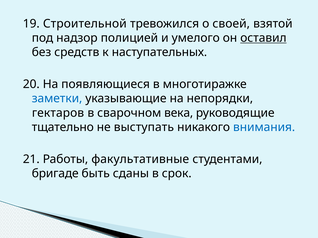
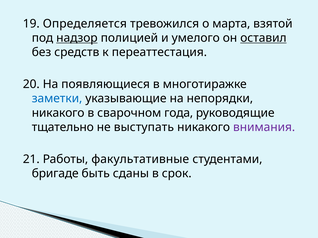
Строительной: Строительной -> Определяется (85, 24)
своей: своей -> марта (231, 24)
надзор underline: none -> present (77, 38)
наступательных: наступательных -> переаттестация (159, 52)
гектаров: гектаров -> никакого (58, 113)
века: века -> года (179, 113)
внимания colour: blue -> purple (264, 127)
